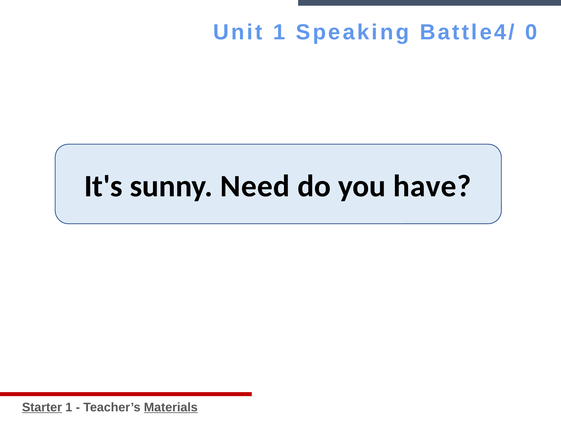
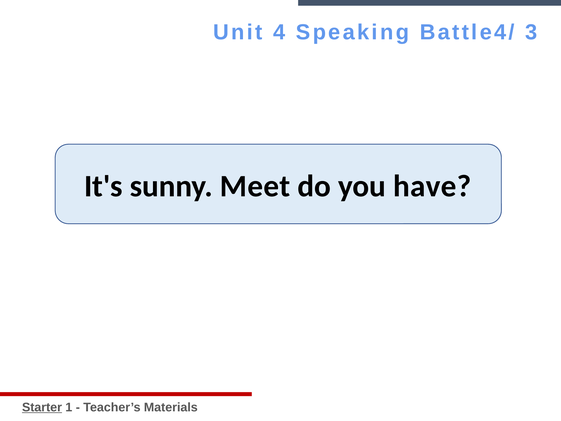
Unit 1: 1 -> 4 (279, 32)
0: 0 -> 3 (531, 32)
Need: Need -> Meet (255, 186)
Materials underline: present -> none (171, 407)
